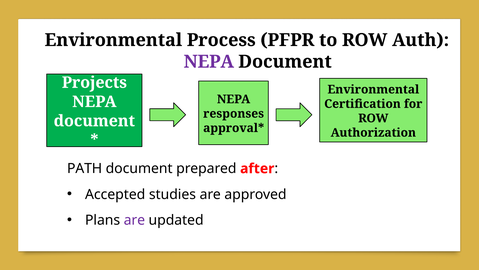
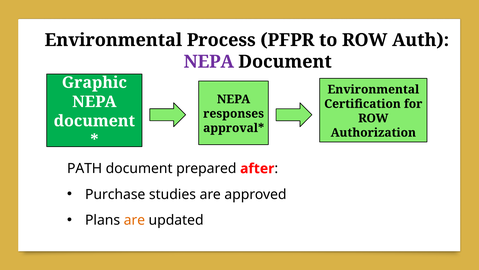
Projects: Projects -> Graphic (94, 82)
Accepted: Accepted -> Purchase (115, 194)
are colour: purple -> orange (134, 220)
